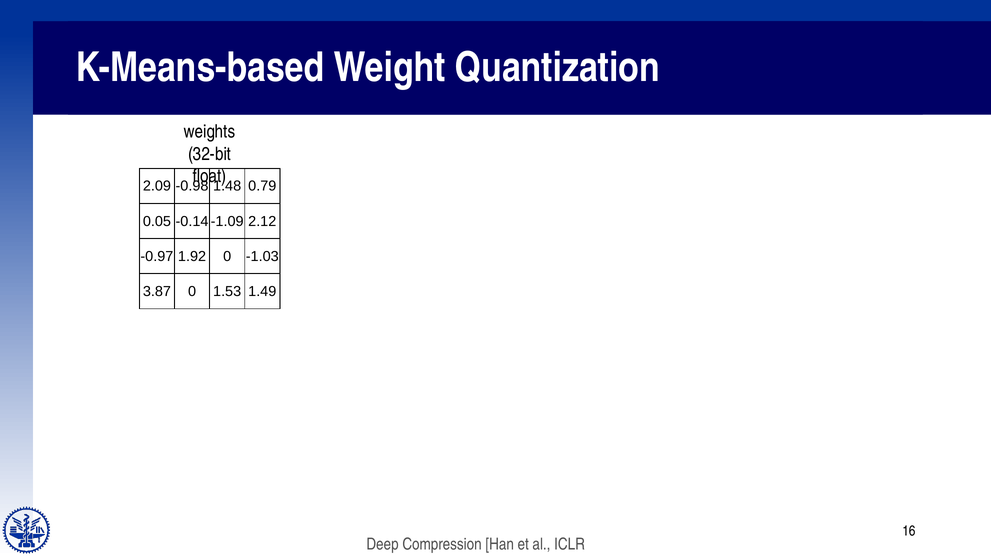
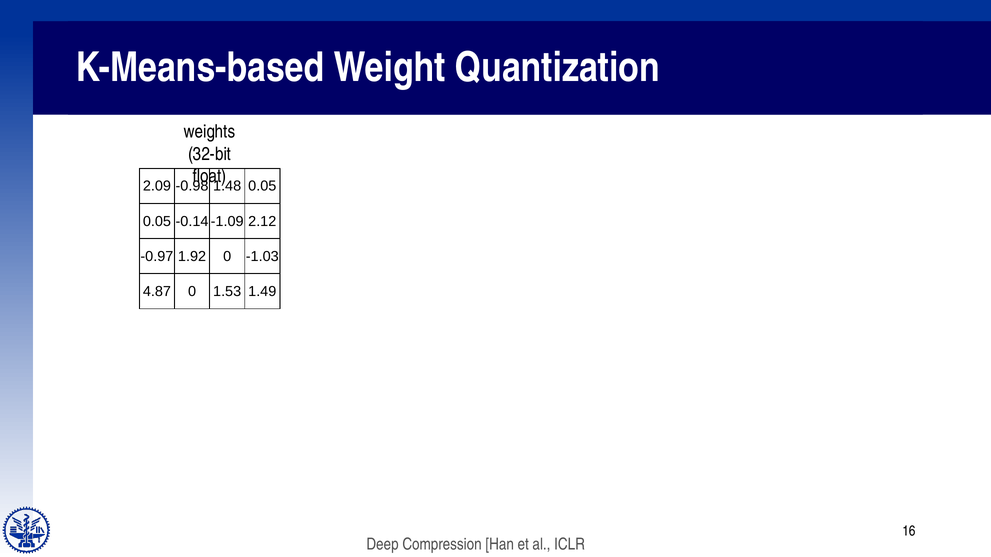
1.48 0.79: 0.79 -> 0.05 (262, 186)
3.87: 3.87 -> 4.87 (157, 292)
